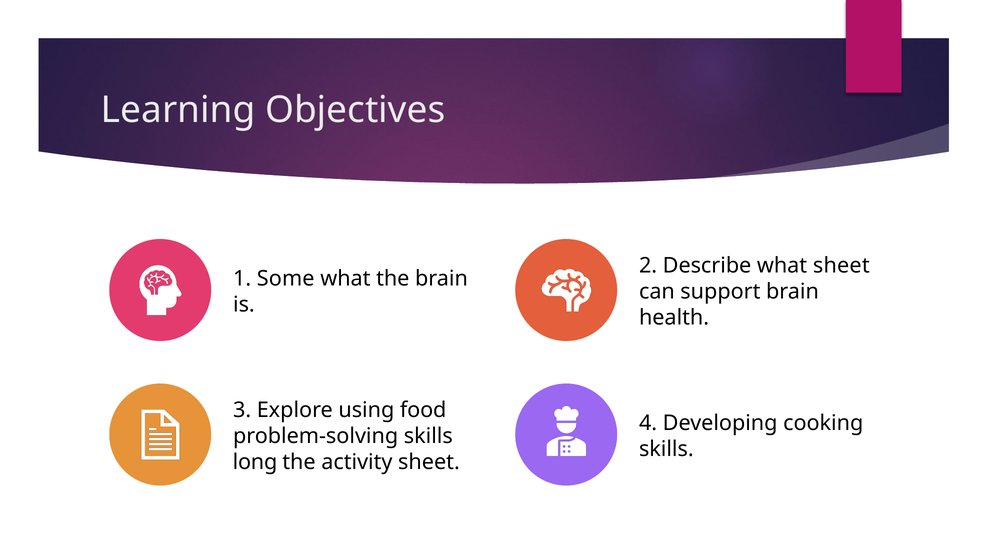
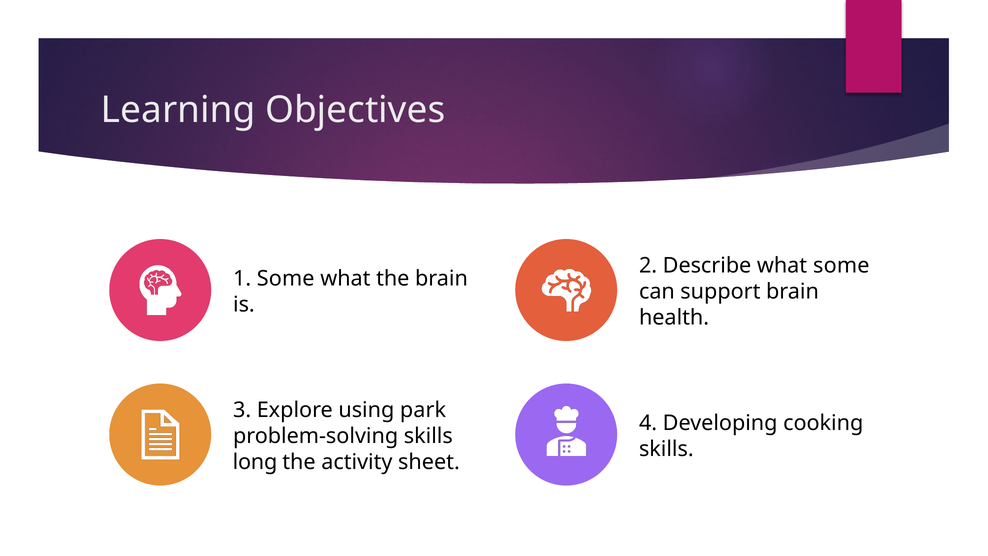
what sheet: sheet -> some (841, 265)
food: food -> park (423, 410)
